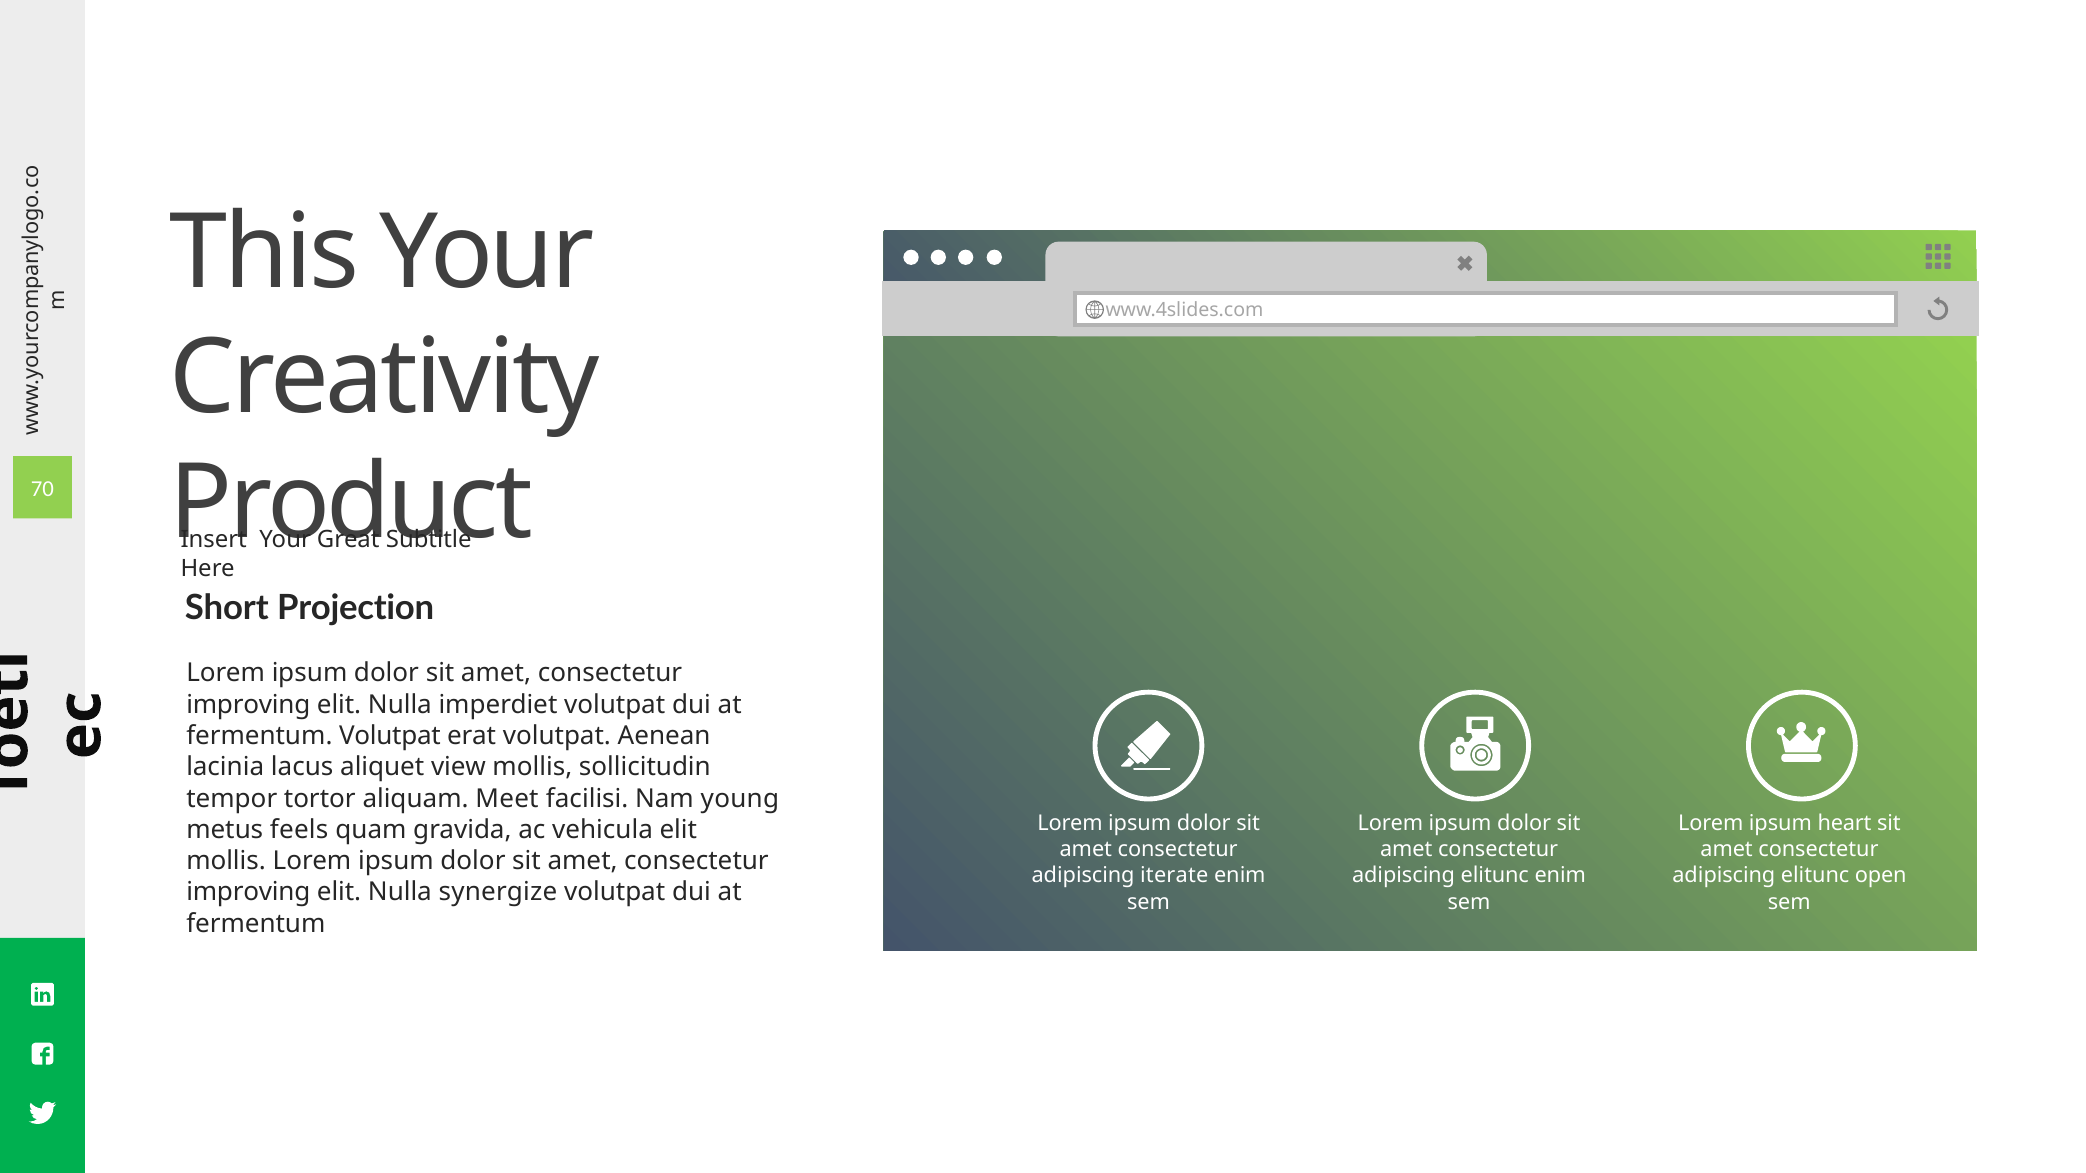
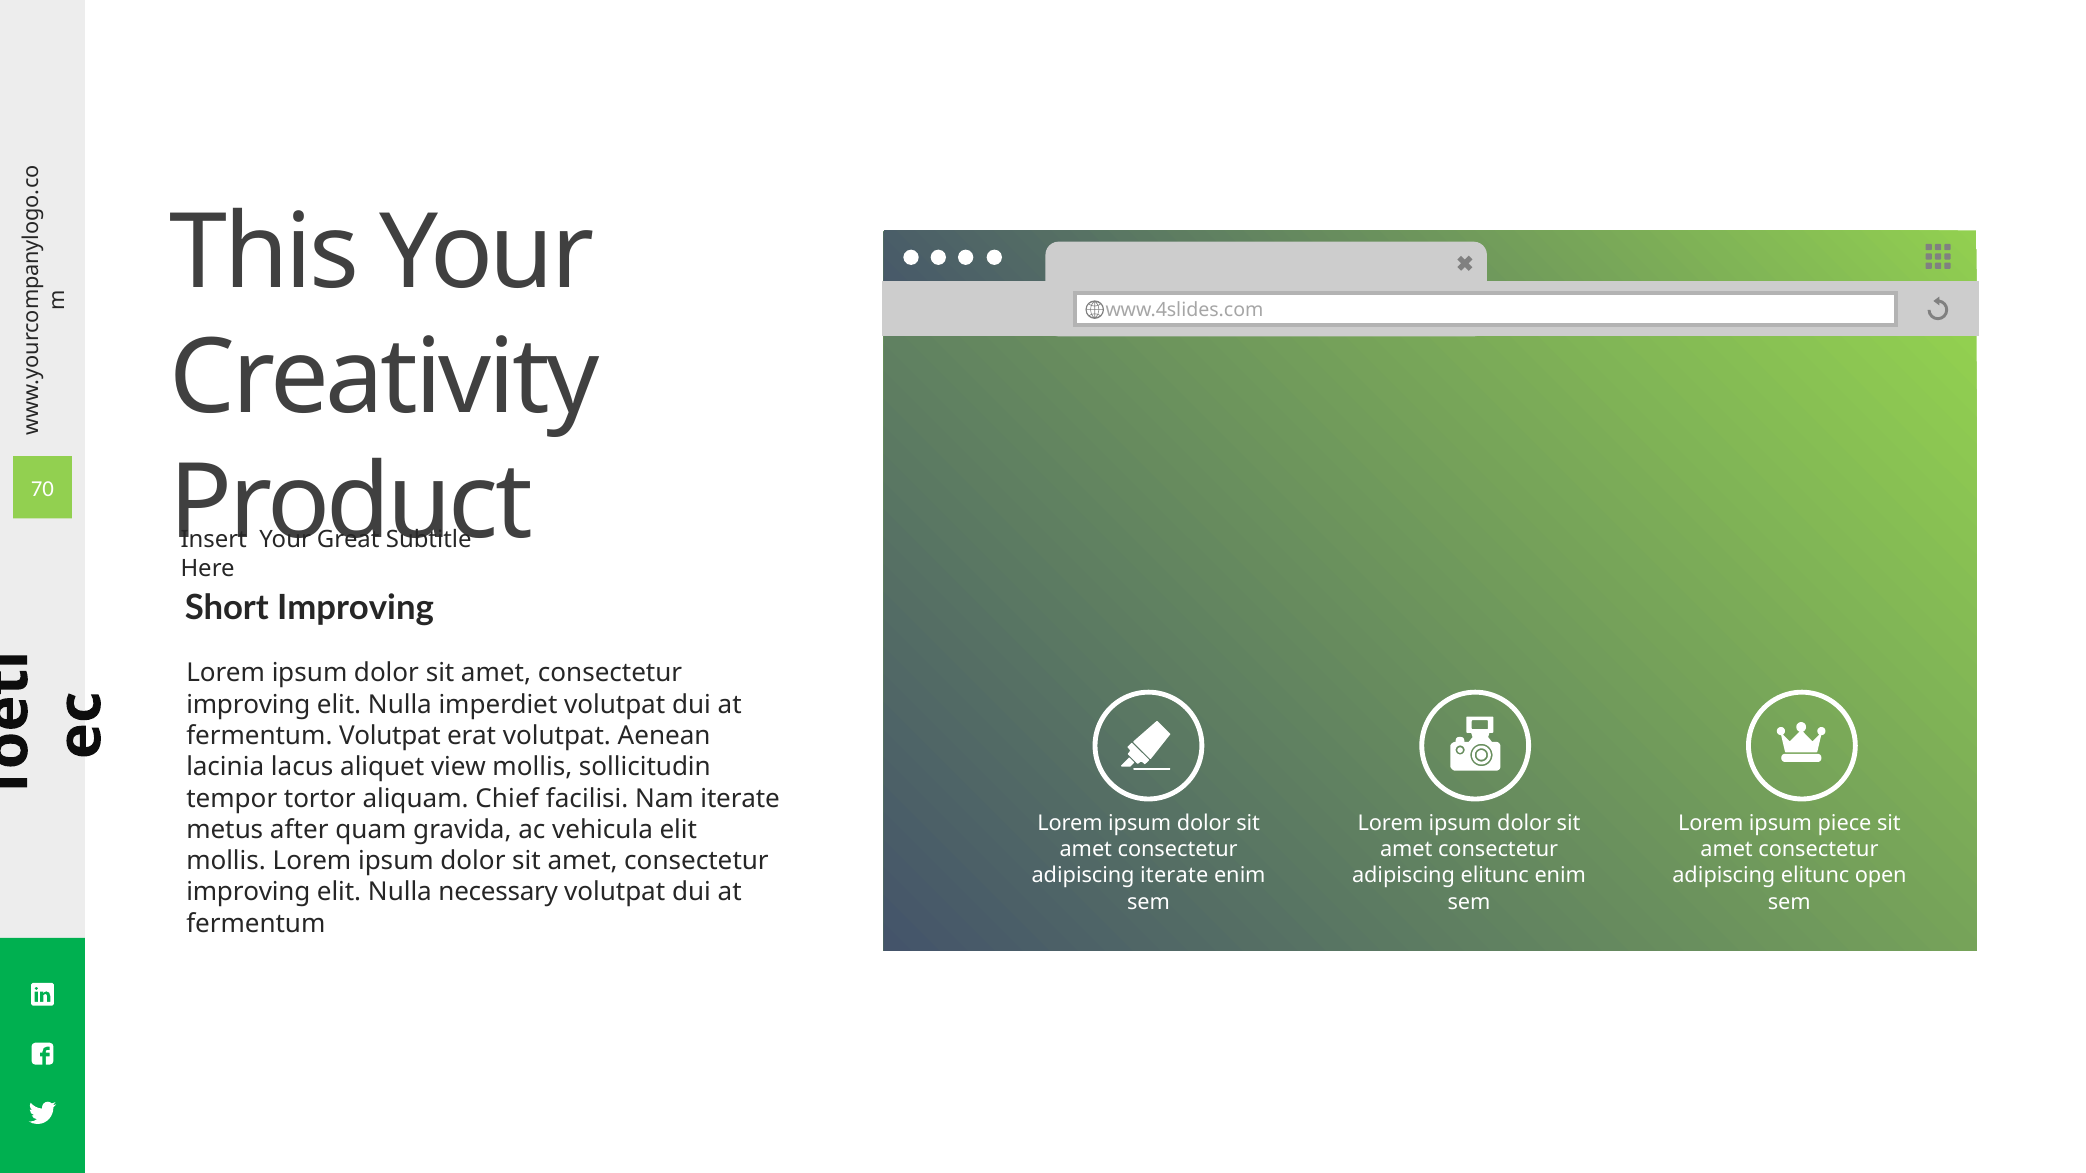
Short Projection: Projection -> Improving (355, 608)
Meet: Meet -> Chief (507, 799)
Nam young: young -> iterate (740, 799)
heart: heart -> piece (1845, 824)
feels: feels -> after (299, 830)
synergize: synergize -> necessary (498, 893)
